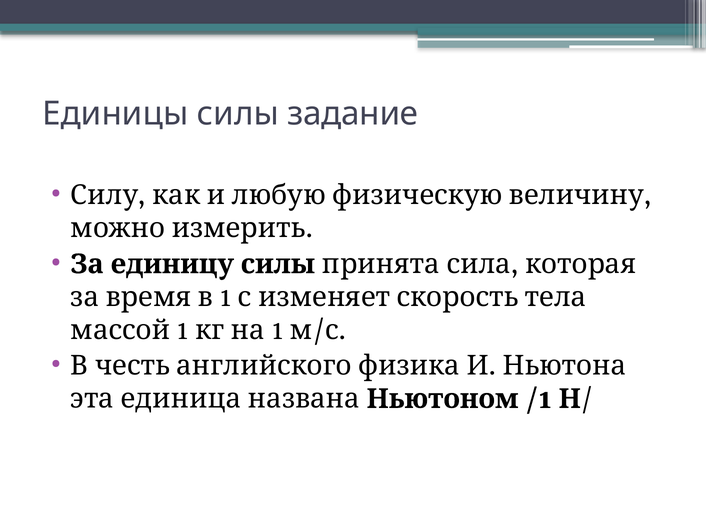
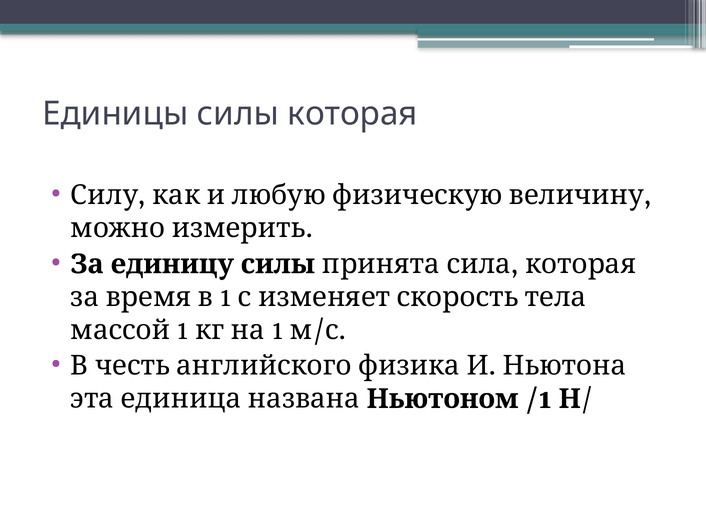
силы задание: задание -> которая (353, 114)
